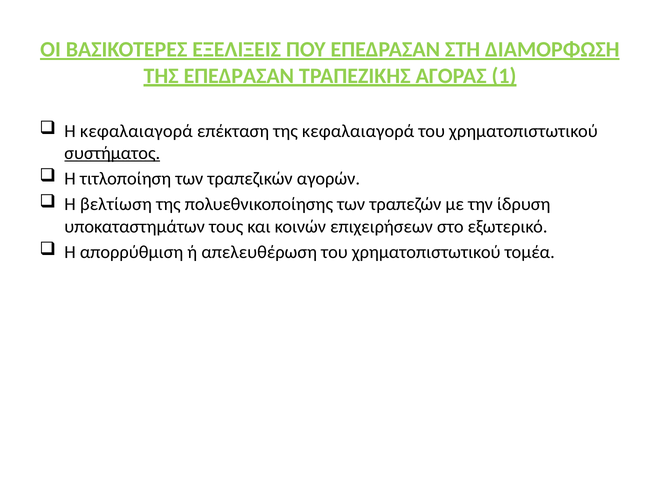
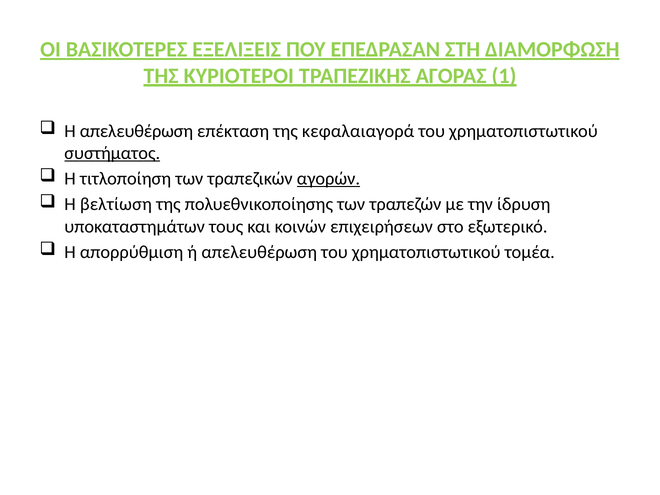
ΤΗΣ ΕΠΕΔΡΑΣΑΝ: ΕΠΕΔΡΑΣΑΝ -> ΚΥΡΙΟΤΕΡΟΙ (239, 76)
Η κεφαλαιαγορά: κεφαλαιαγορά -> απελευθέρωση (136, 131)
αγορών underline: none -> present (328, 179)
